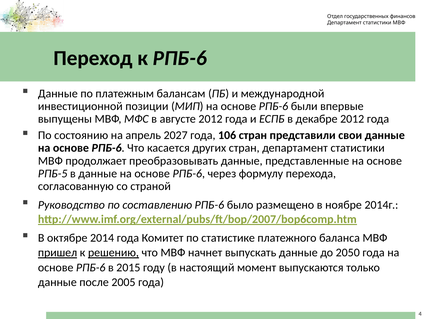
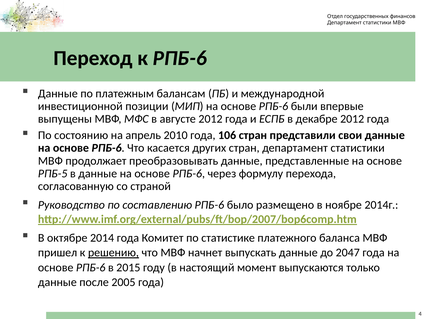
2027: 2027 -> 2010 (176, 136)
пришел underline: present -> none (58, 253)
2050: 2050 -> 2047 (348, 253)
